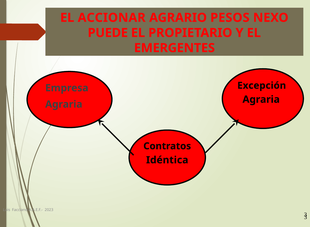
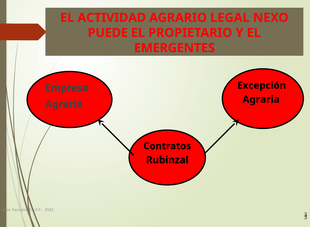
ACCIONAR: ACCIONAR -> ACTIVIDAD (112, 18)
PESOS: PESOS -> LEGAL (230, 18)
Idéntica: Idéntica -> Rubinzal (167, 160)
